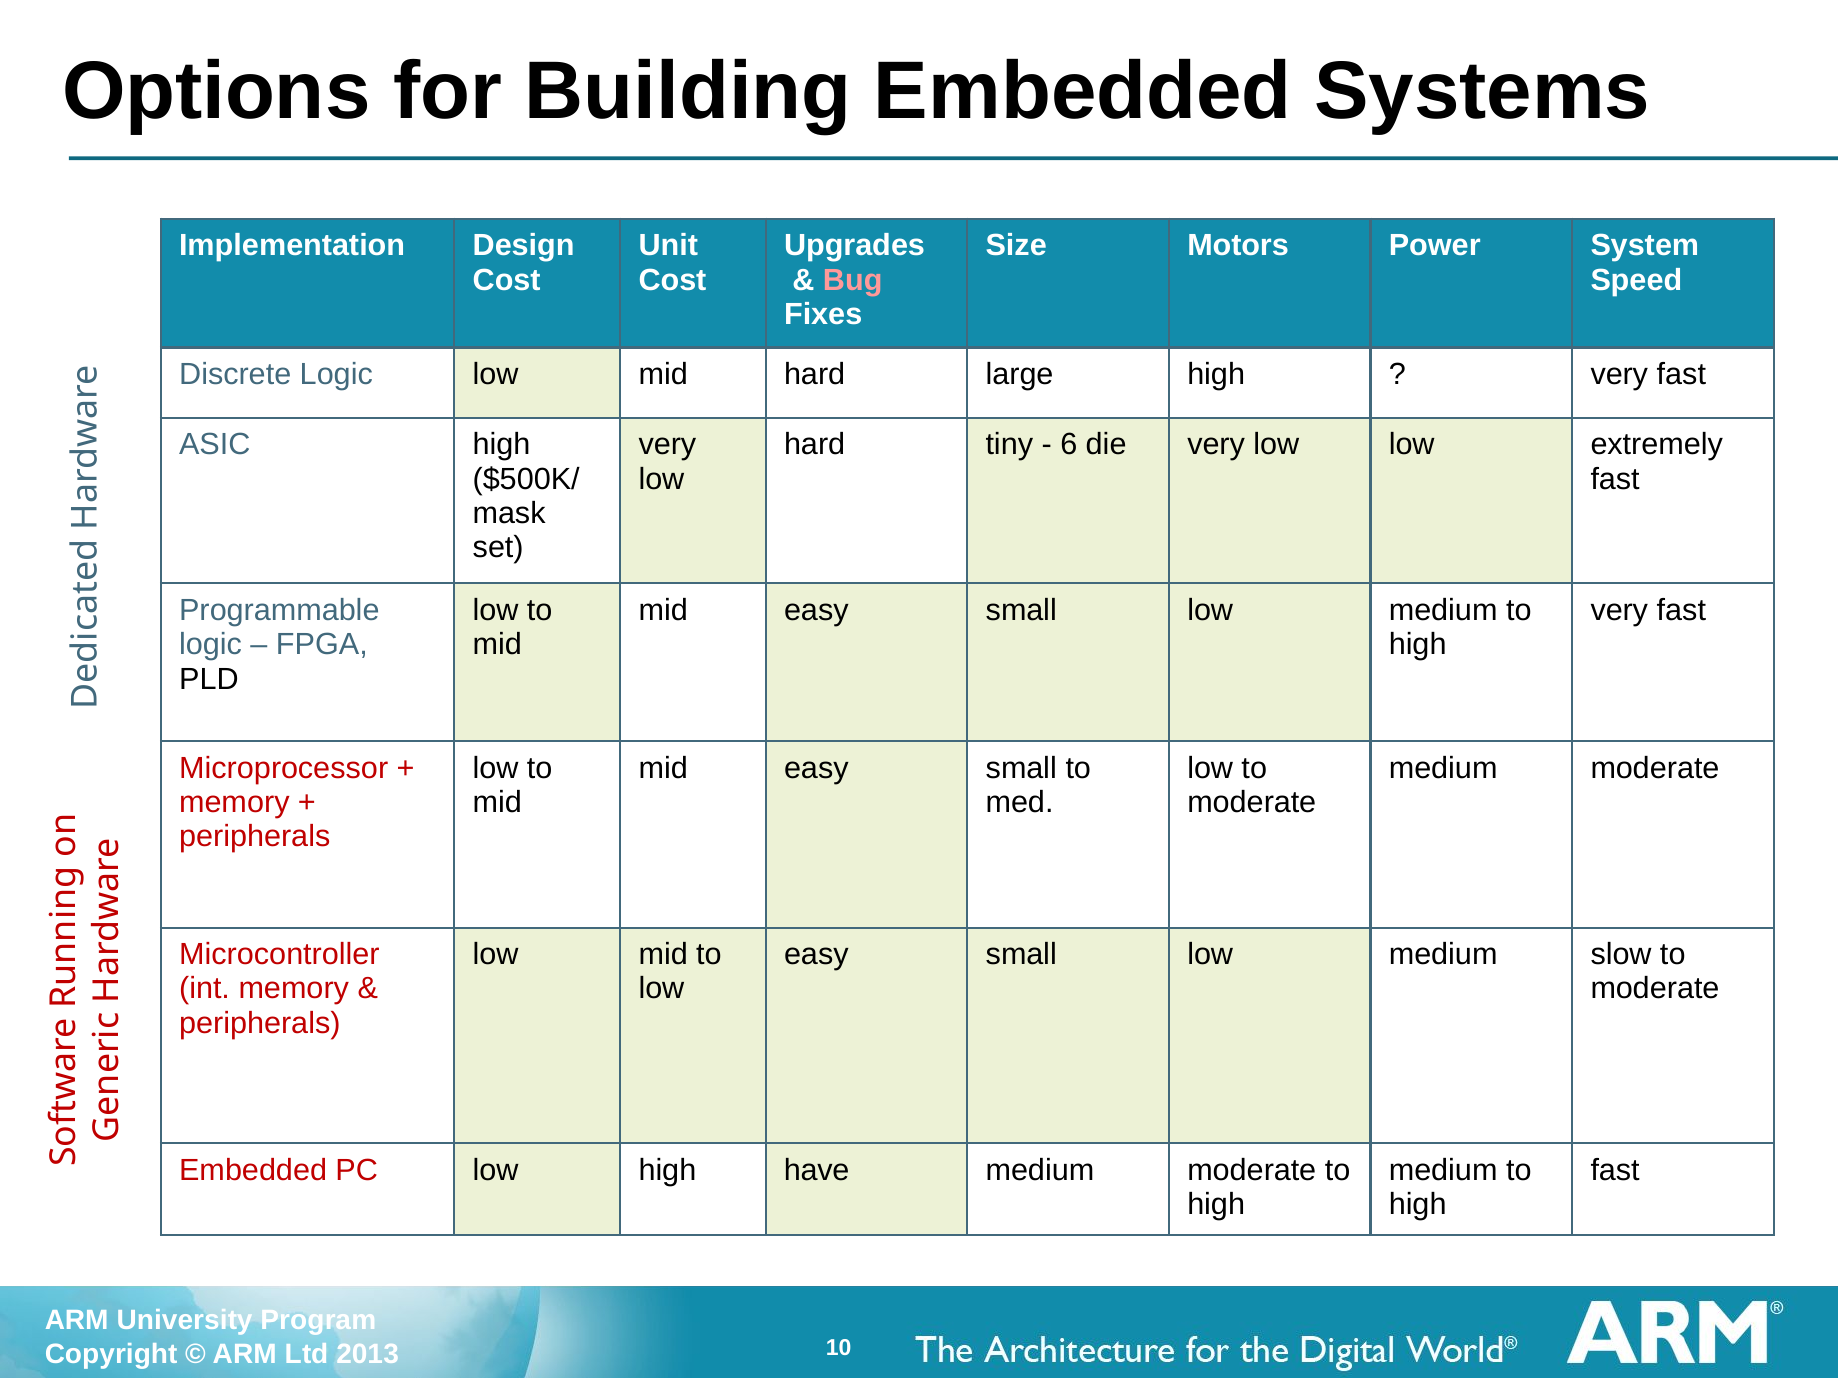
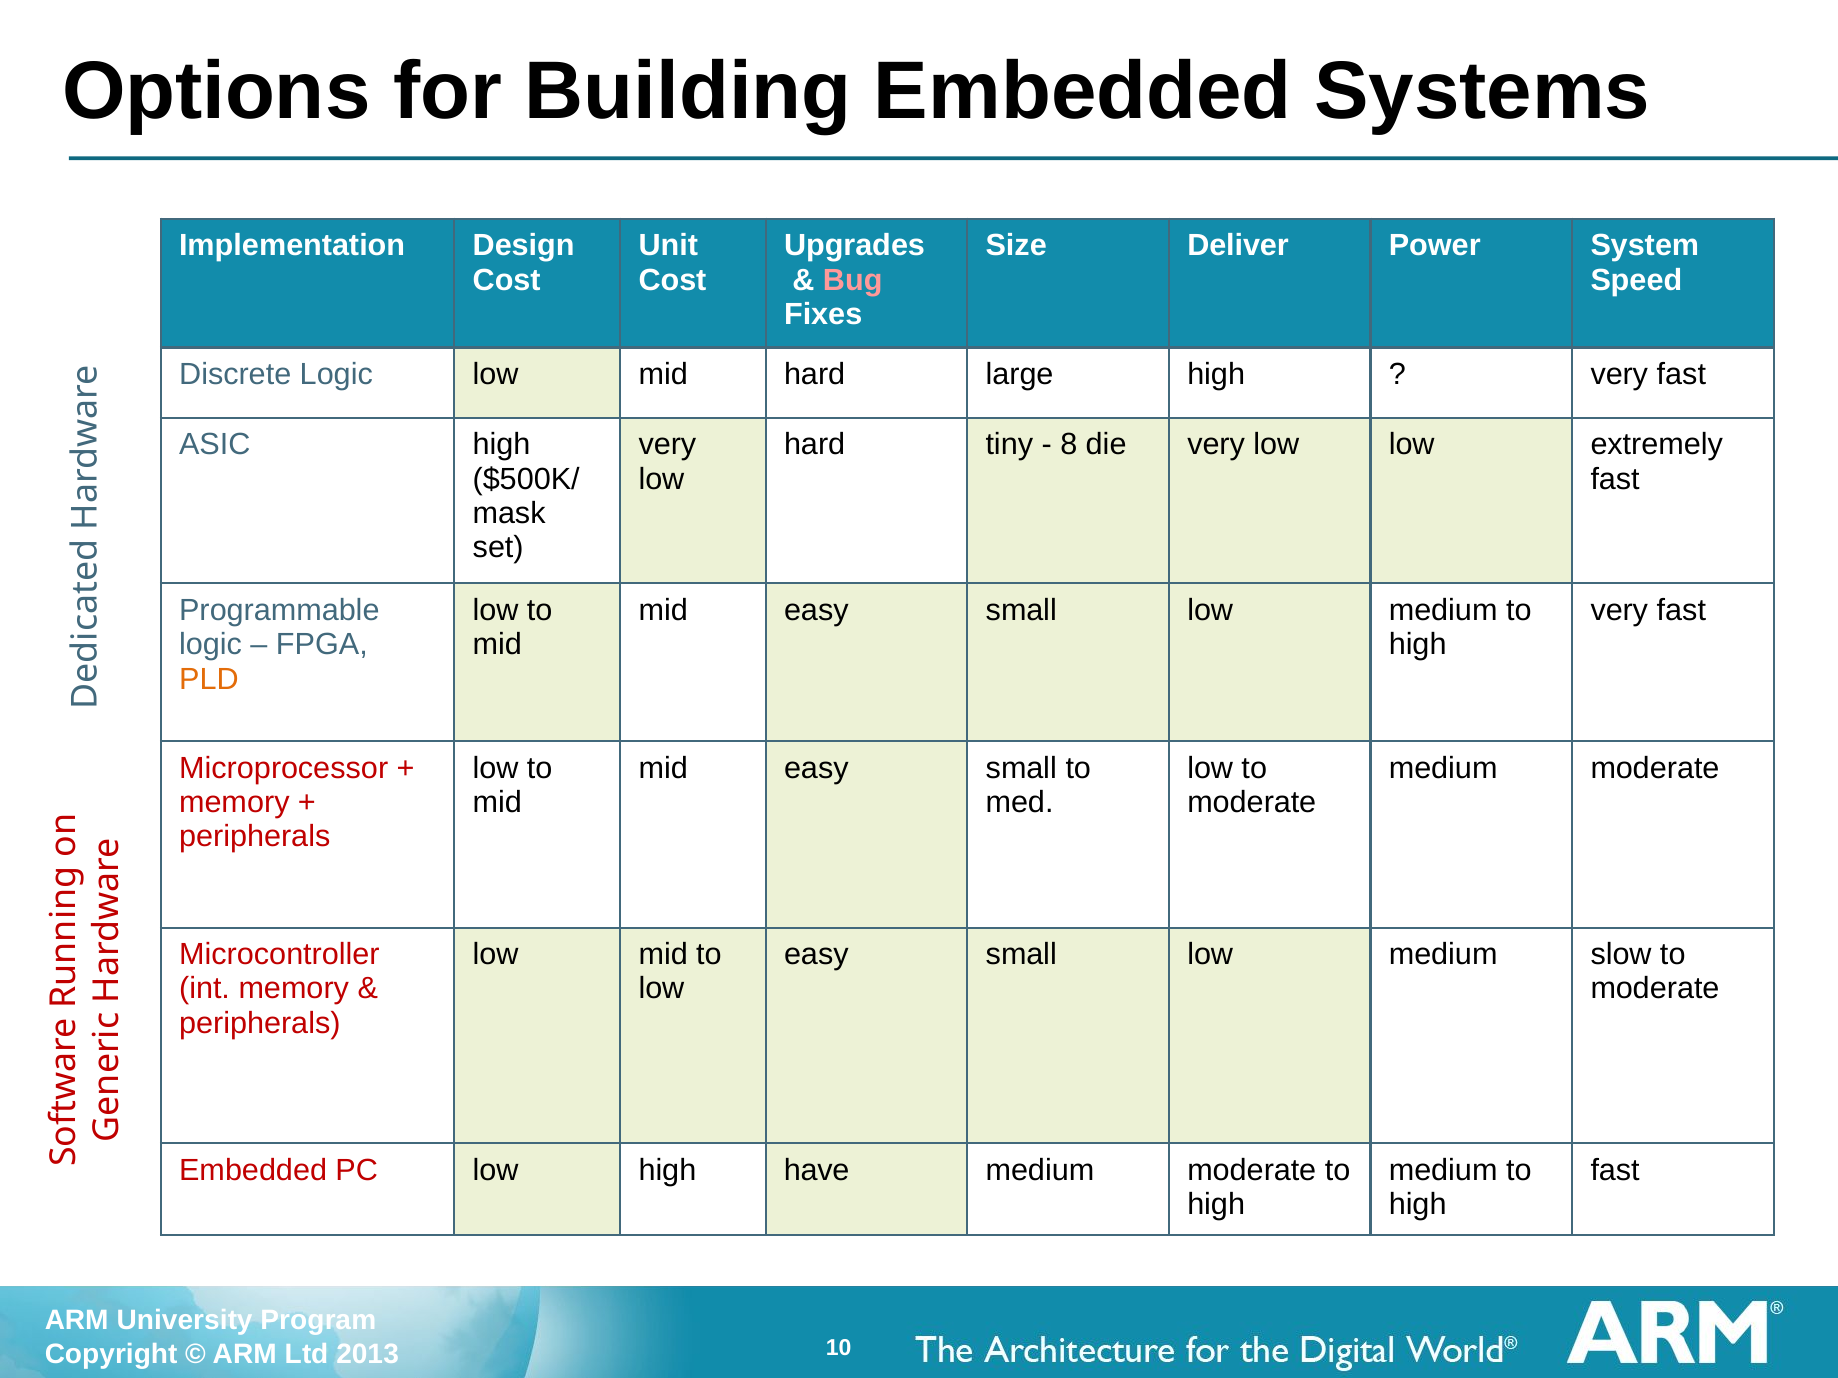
Motors: Motors -> Deliver (1238, 246)
6: 6 -> 8 (1069, 445)
PLD colour: black -> orange (209, 679)
